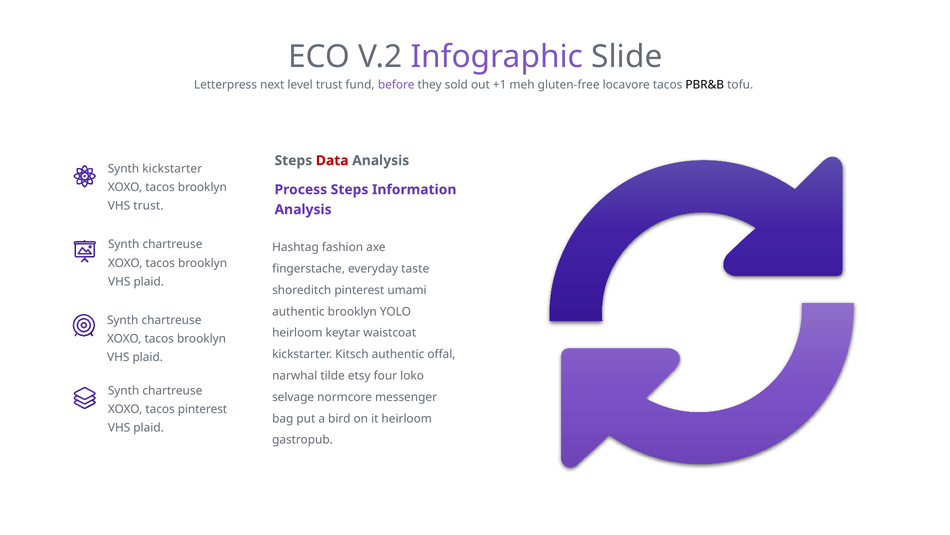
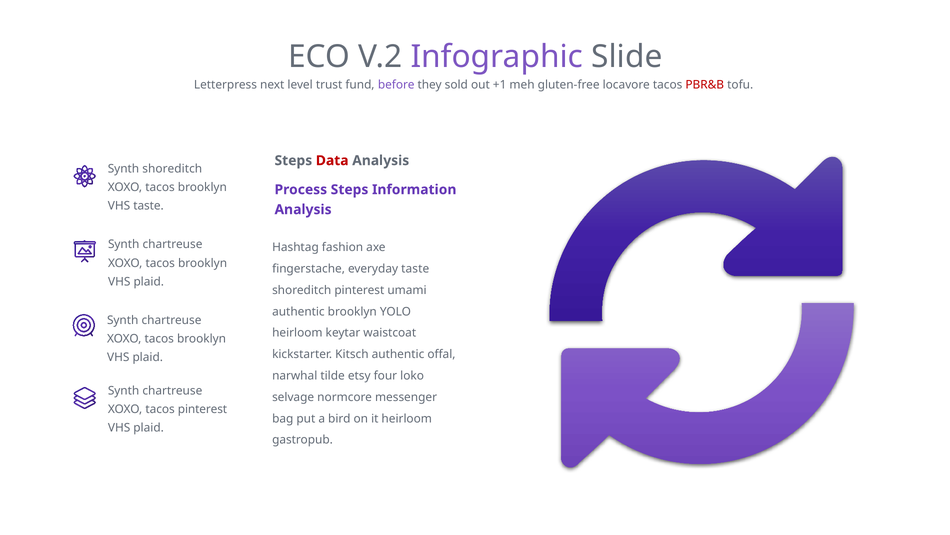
PBR&B colour: black -> red (705, 85)
Synth kickstarter: kickstarter -> shoreditch (172, 169)
VHS trust: trust -> taste (149, 206)
